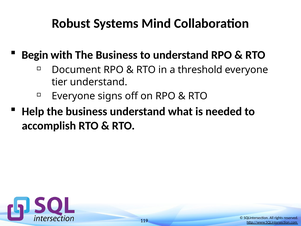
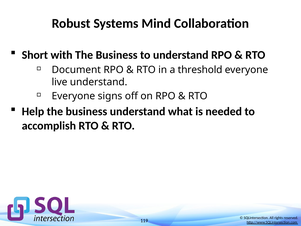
Begin: Begin -> Short (35, 55)
tier: tier -> live (59, 82)
